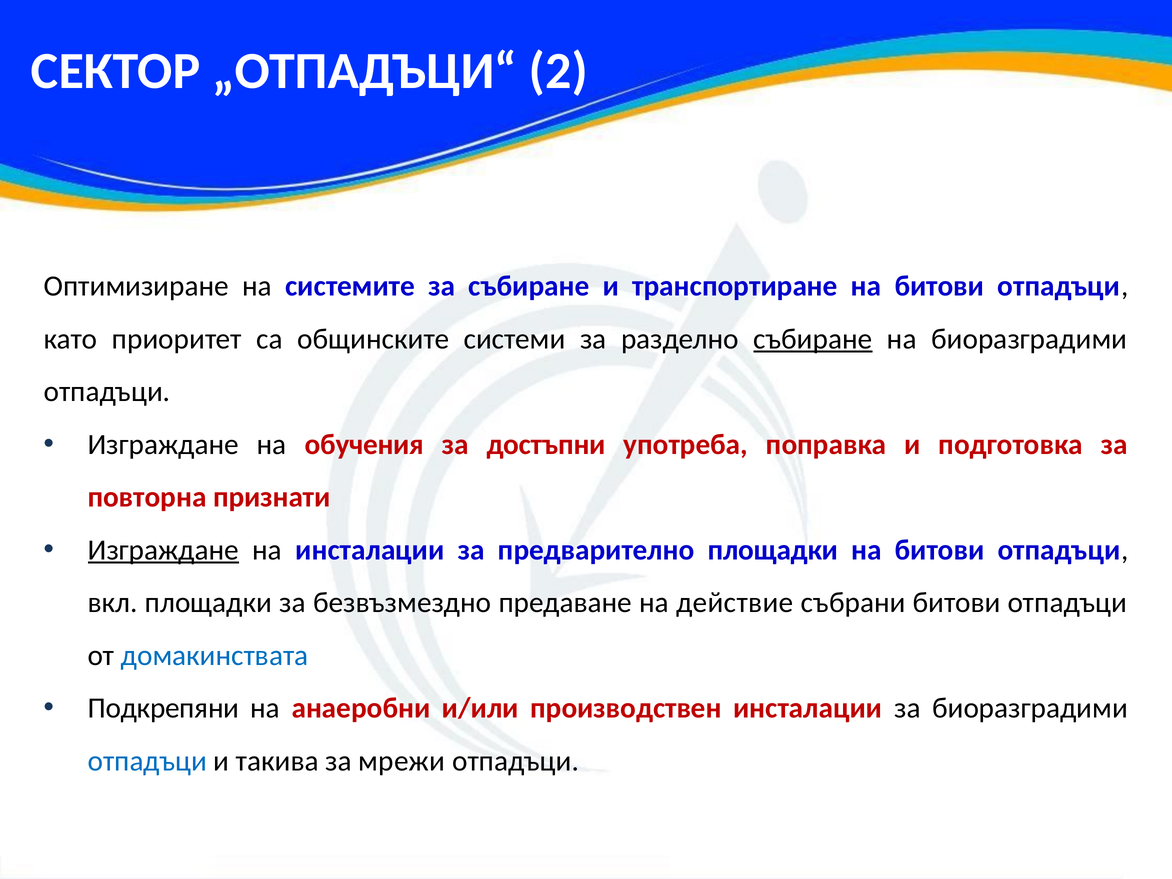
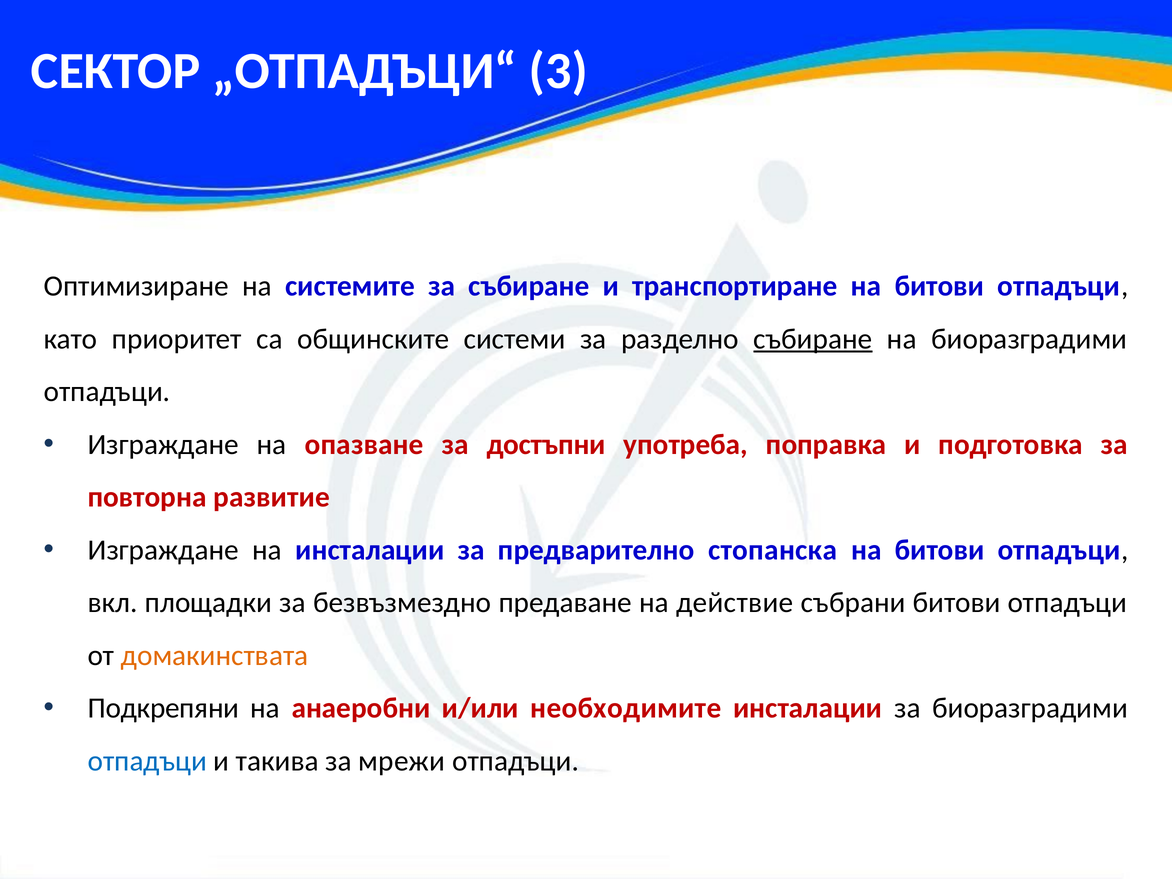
2: 2 -> 3 (558, 71)
обучения: обучения -> опазване (364, 444)
признати: признати -> развитие (272, 497)
Изграждане underline: present -> none (163, 550)
предварително площадки: площадки -> стопанска (773, 550)
домакинствата colour: blue -> orange (215, 655)
производствен: производствен -> необходимите (626, 708)
